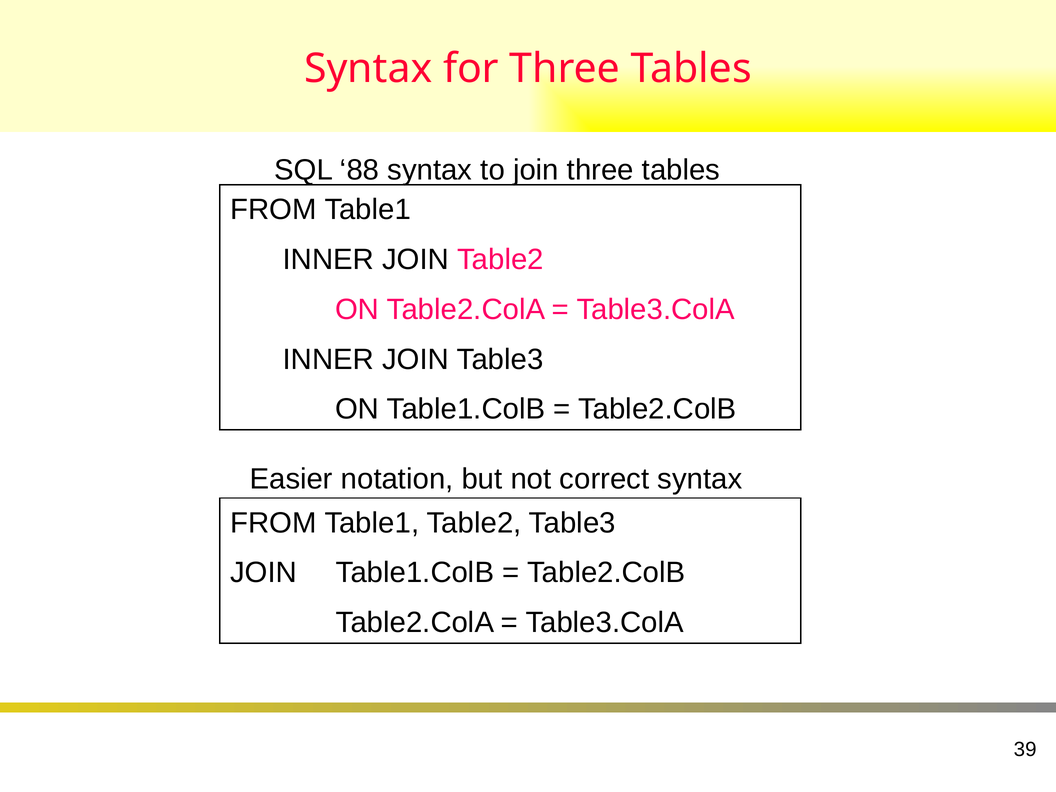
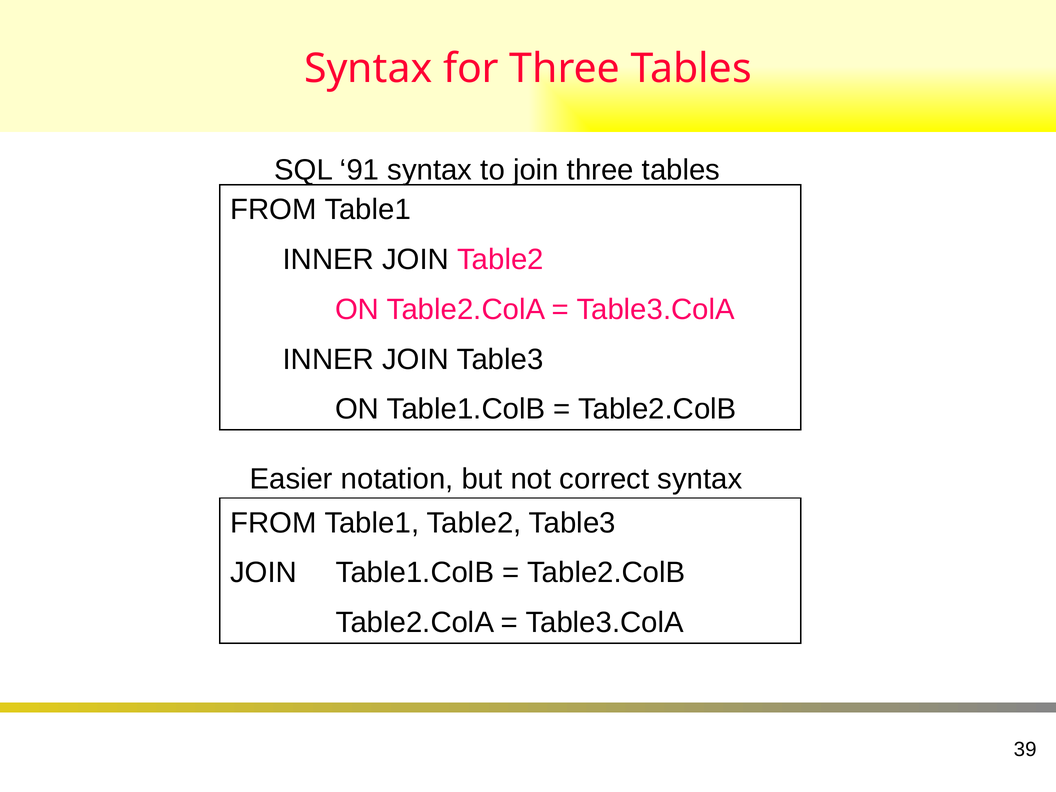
88: 88 -> 91 (360, 170)
